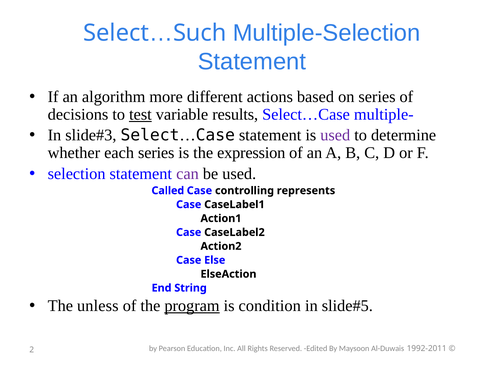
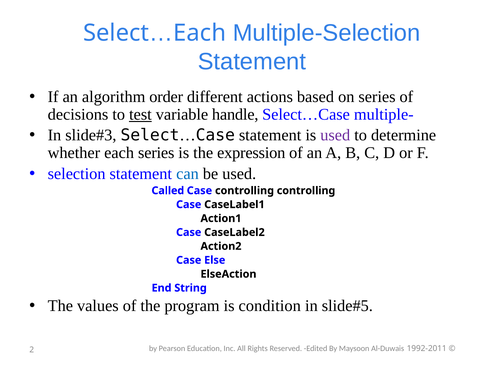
Such: Such -> Each (200, 33)
more: more -> order (166, 97)
results: results -> handle (235, 114)
can colour: purple -> blue (188, 174)
controlling represents: represents -> controlling (306, 190)
unless: unless -> values (98, 306)
program underline: present -> none (192, 306)
